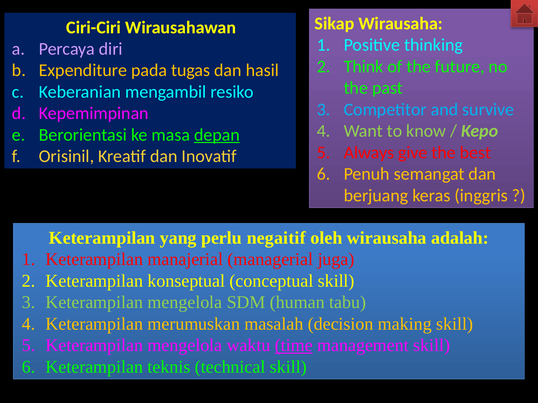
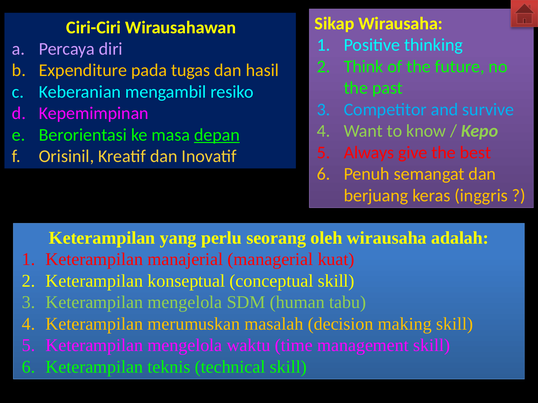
negaitif: negaitif -> seorang (276, 238)
juga: juga -> kuat (336, 260)
time underline: present -> none (294, 346)
